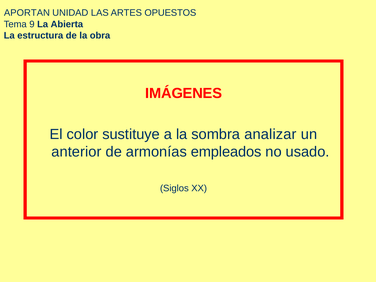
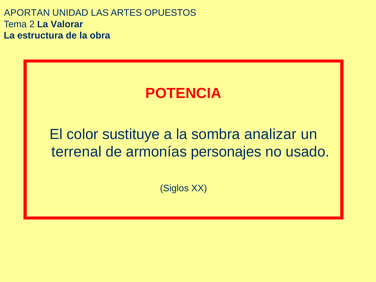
9: 9 -> 2 (32, 24)
Abierta: Abierta -> Valorar (67, 24)
IMÁGENES: IMÁGENES -> POTENCIA (183, 93)
anterior: anterior -> terrenal (76, 152)
empleados: empleados -> personajes (226, 152)
